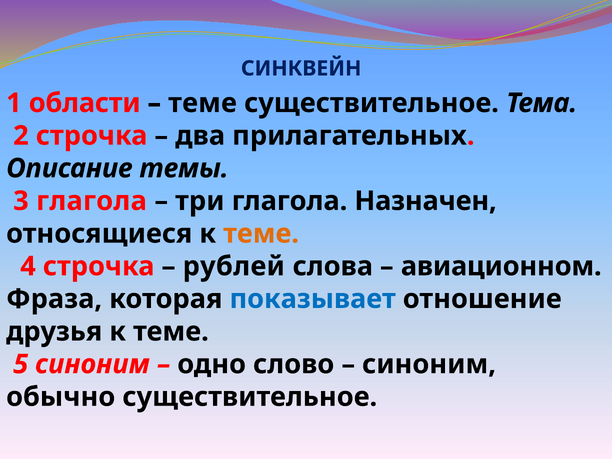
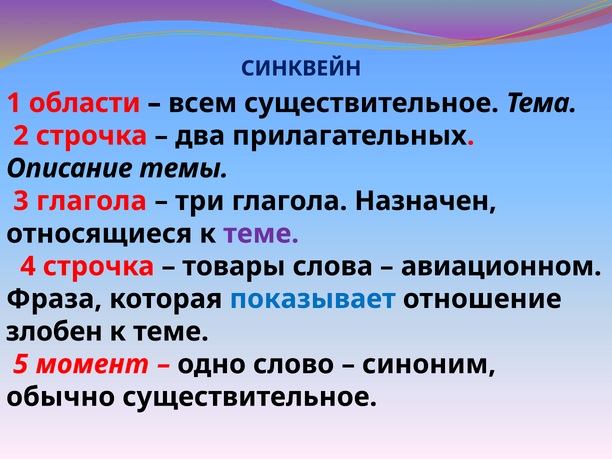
теме: теме -> всем (203, 103)
теме colour: orange -> purple (261, 234)
рублей: рублей -> товары (234, 266)
друзья: друзья -> злобен (54, 332)
5 синоним: синоним -> момент (92, 364)
